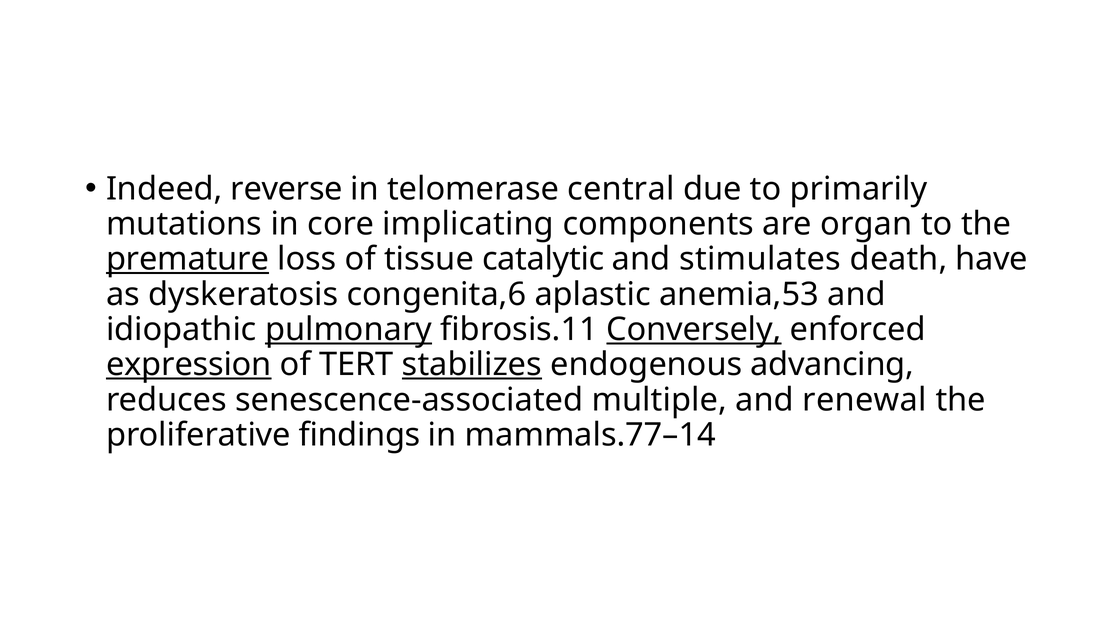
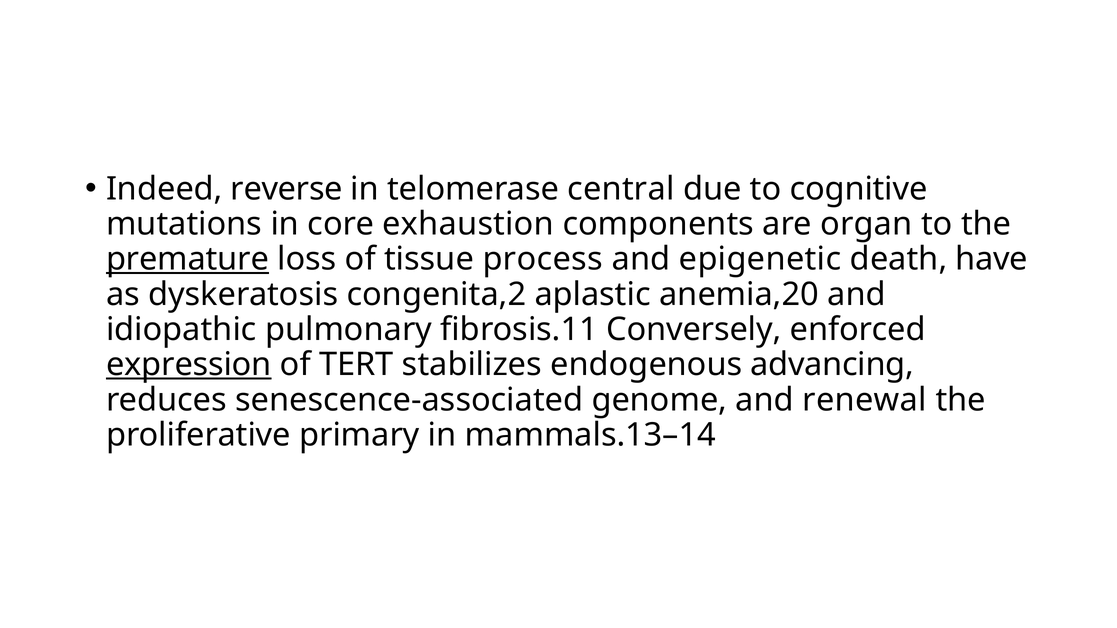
primarily: primarily -> cognitive (859, 189)
implicating: implicating -> exhaustion (468, 224)
catalytic: catalytic -> process (543, 259)
stimulates: stimulates -> epigenetic (760, 259)
congenita,6: congenita,6 -> congenita,2 (436, 294)
anemia,53: anemia,53 -> anemia,20 (739, 294)
pulmonary underline: present -> none (349, 330)
Conversely underline: present -> none (694, 330)
stabilizes underline: present -> none (472, 365)
multiple: multiple -> genome (659, 400)
findings: findings -> primary (359, 435)
mammals.77–14: mammals.77–14 -> mammals.13–14 (590, 435)
